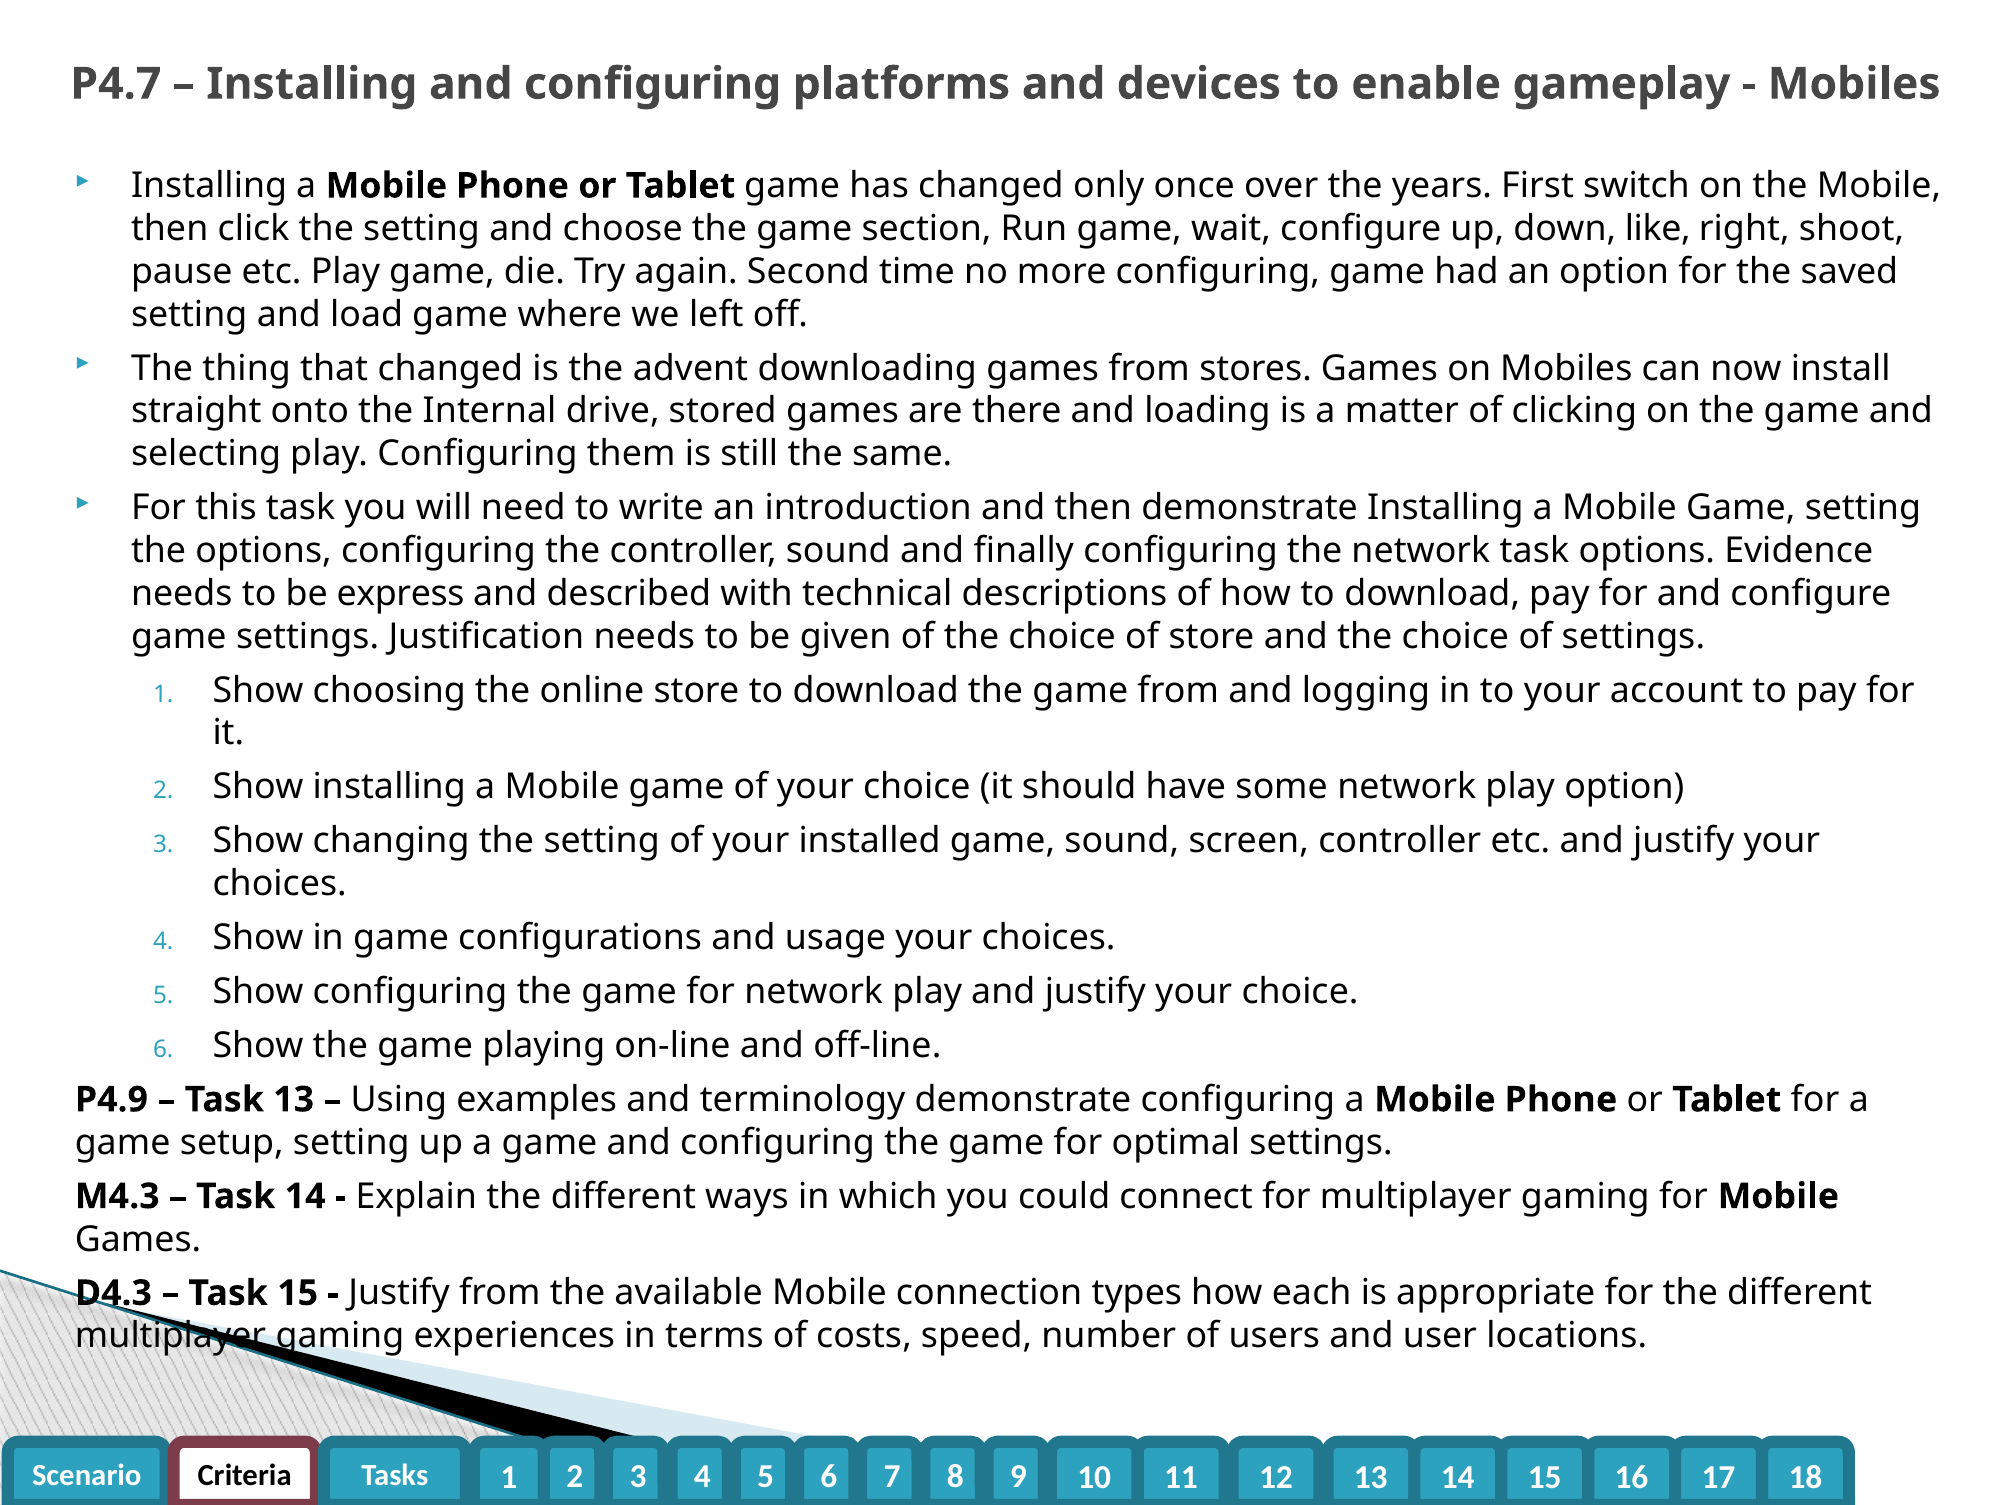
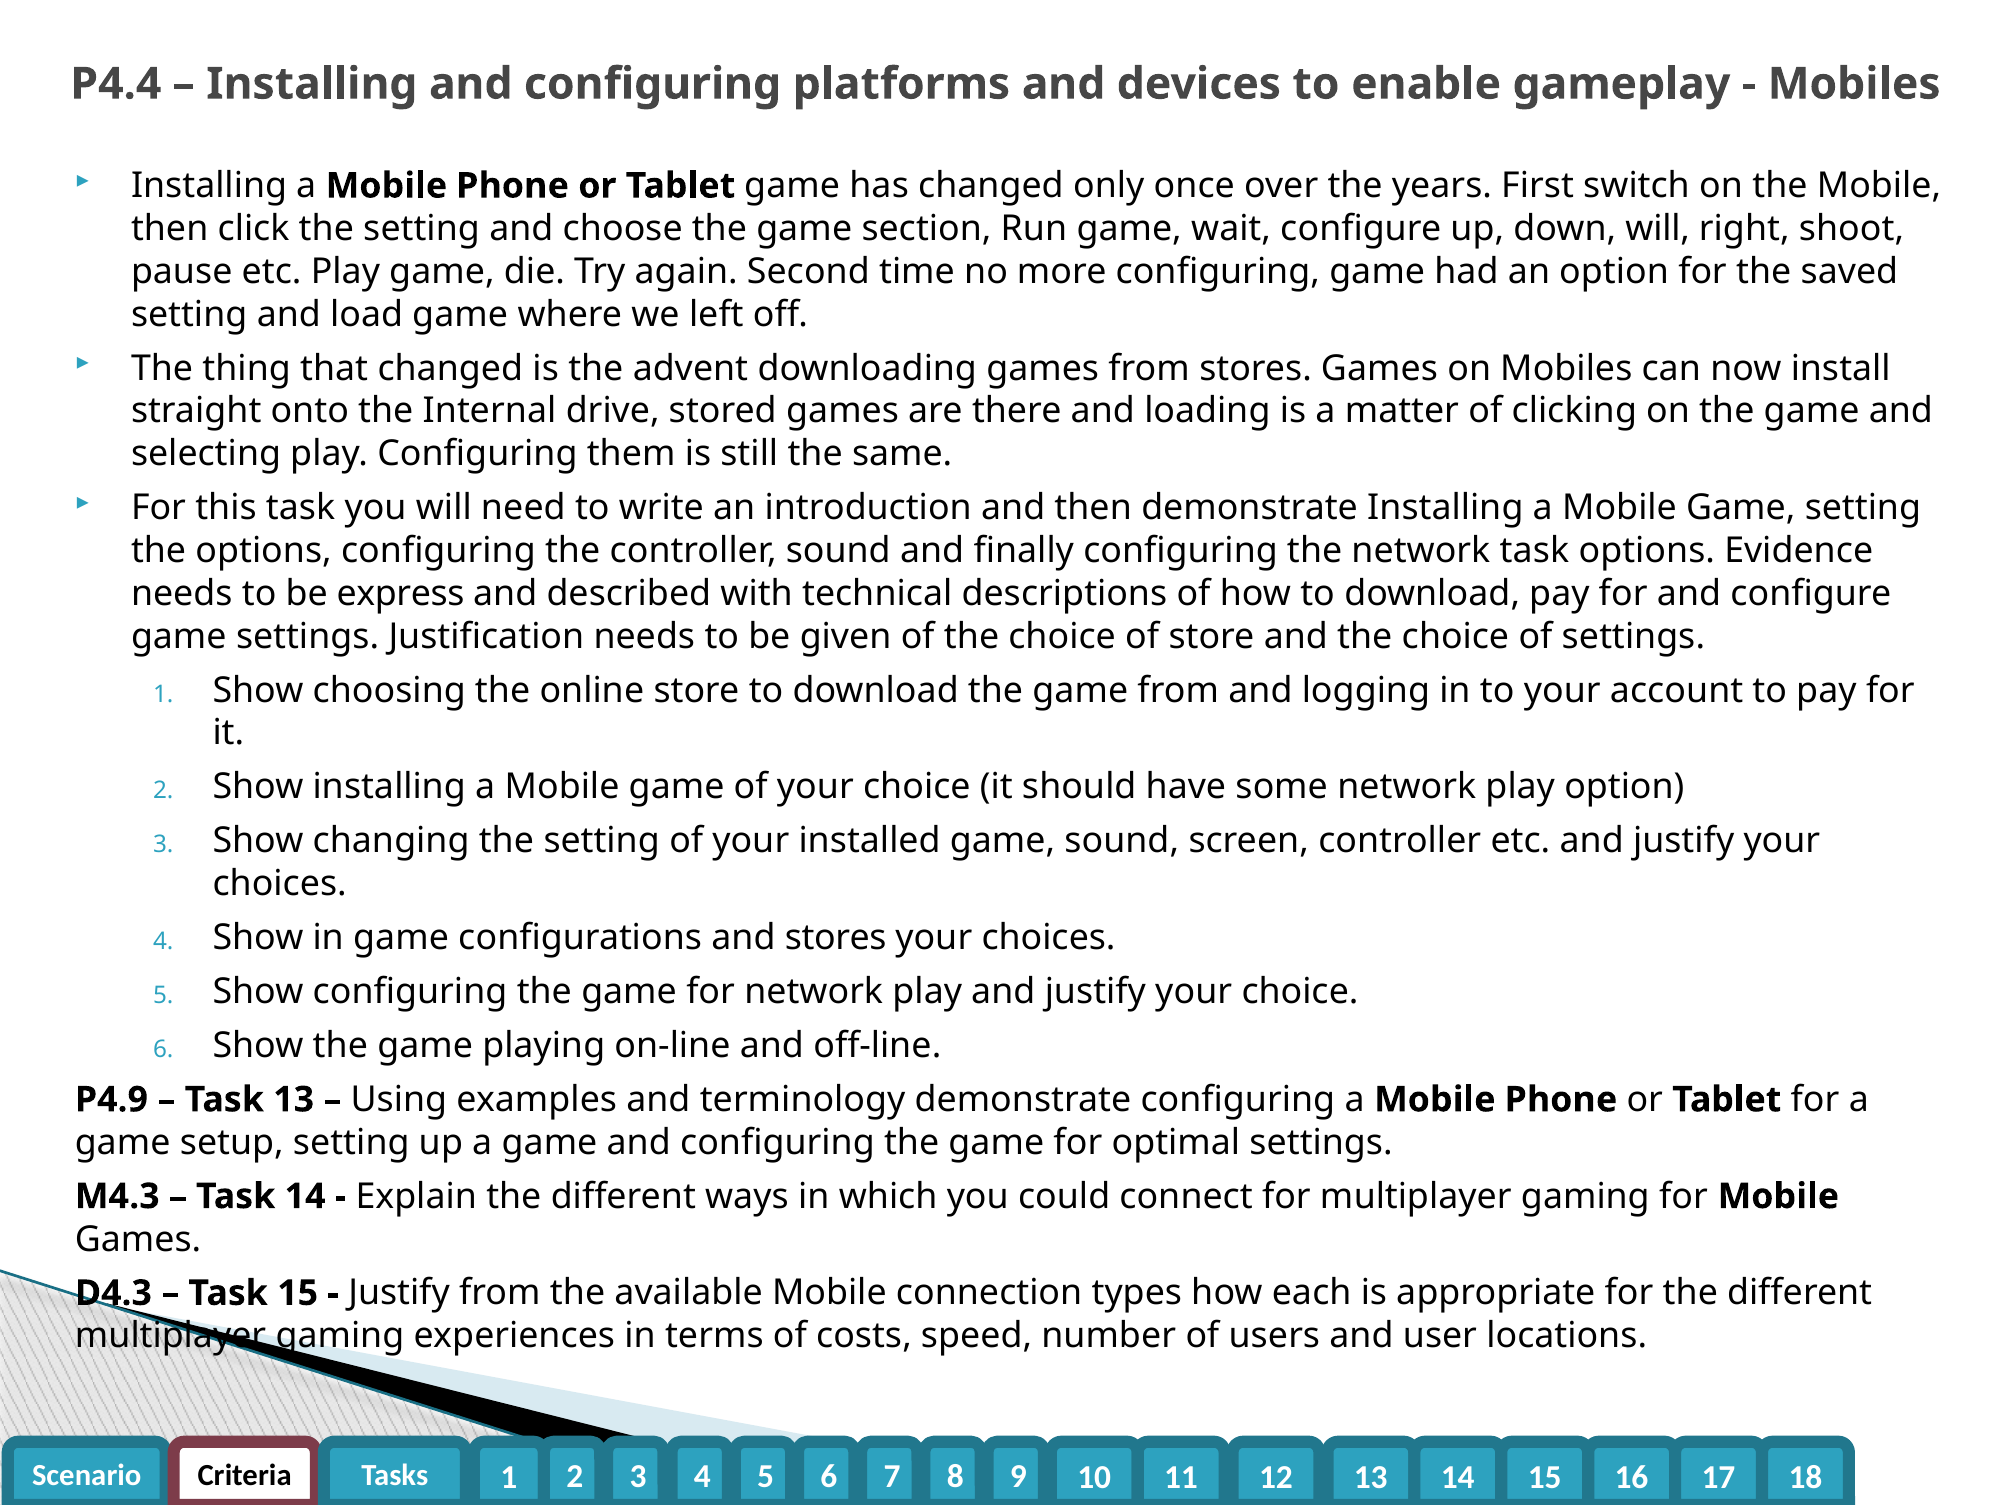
P4.7: P4.7 -> P4.4 (116, 84)
down like: like -> will (1658, 229)
and usage: usage -> stores (836, 938)
